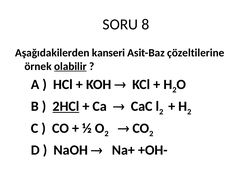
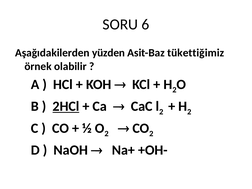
8: 8 -> 6 (145, 24)
kanseri: kanseri -> yüzden (108, 53)
çözeltilerine: çözeltilerine -> tükettiğimiz (196, 53)
olabilir underline: present -> none (70, 66)
